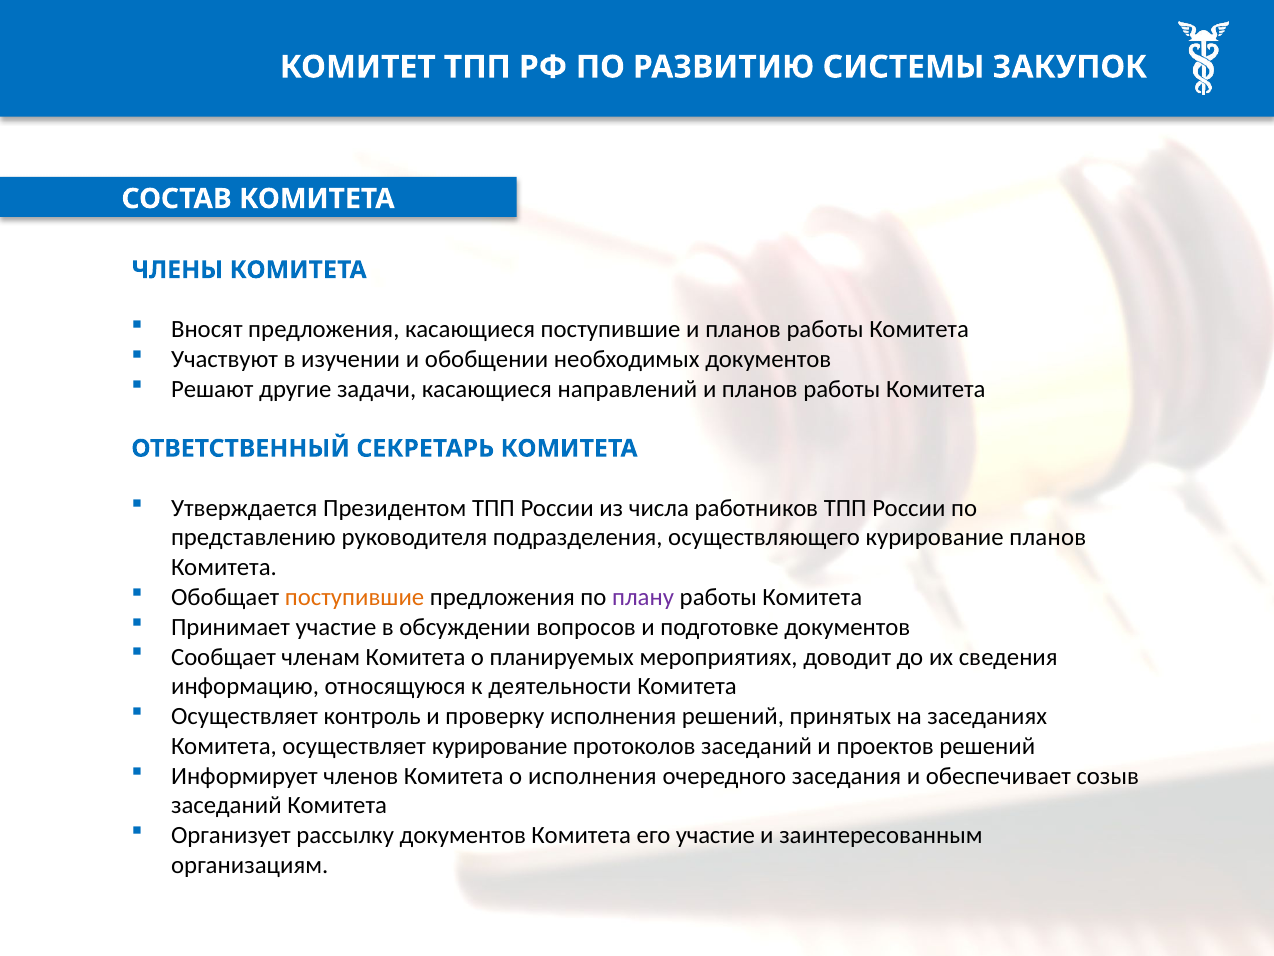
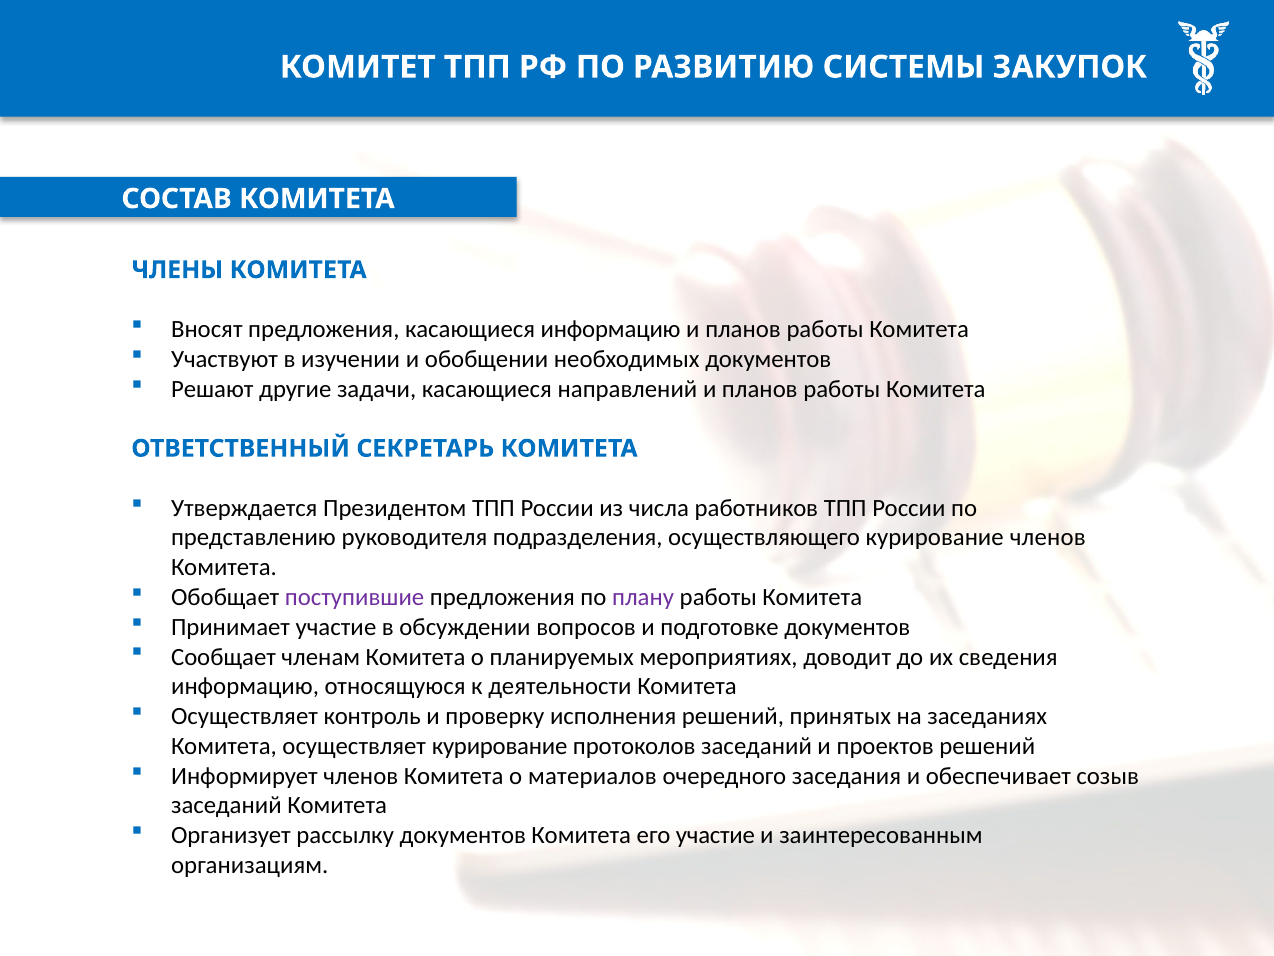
касающиеся поступившие: поступившие -> информацию (611, 329)
курирование планов: планов -> членов (1048, 538)
поступившие colour: orange -> purple (355, 597)
о исполнения: исполнения -> материалов (592, 775)
